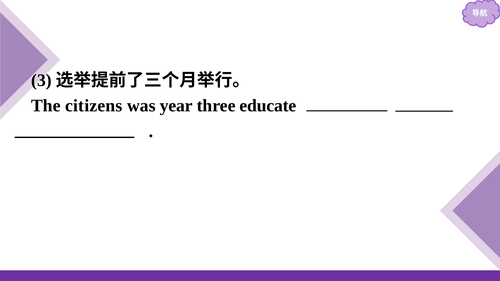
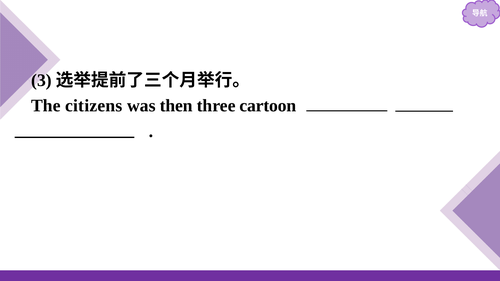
year: year -> then (176, 106)
educate: educate -> cartoon (268, 106)
